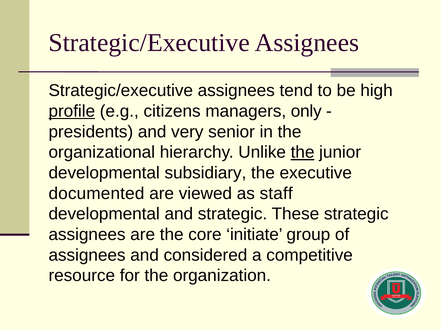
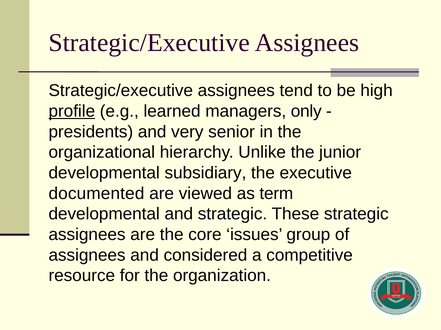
citizens: citizens -> learned (172, 111)
the underline: present -> none (303, 153)
staff: staff -> term (276, 194)
initiate: initiate -> issues (254, 235)
